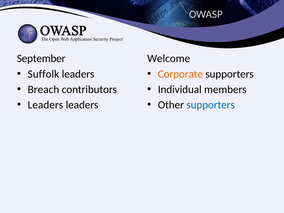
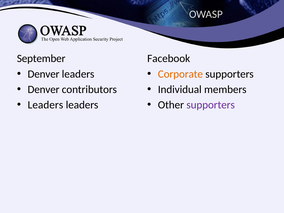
Welcome: Welcome -> Facebook (169, 59)
Suffolk: Suffolk -> Denver (44, 74)
Breach: Breach -> Denver (44, 89)
supporters colour: blue -> purple (211, 105)
